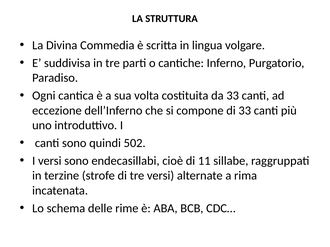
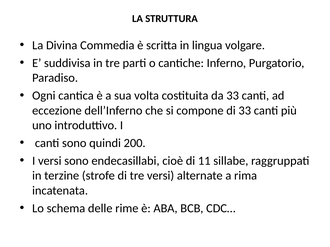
502: 502 -> 200 (135, 143)
